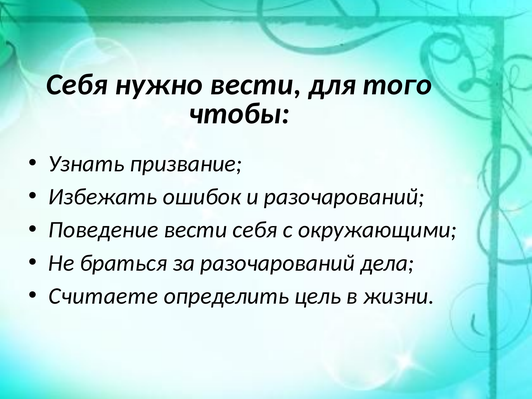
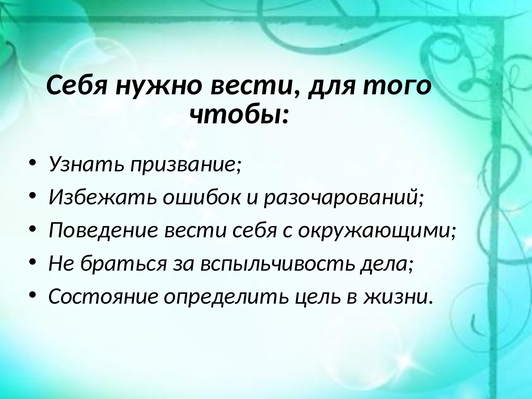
за разочарований: разочарований -> вспыльчивость (278, 263)
Считаете: Считаете -> Состояние (104, 296)
